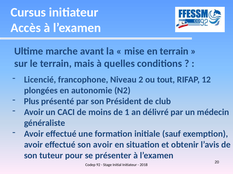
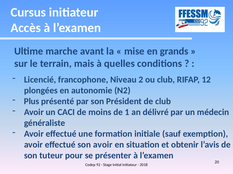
en terrain: terrain -> grands (174, 51)
ou tout: tout -> club (166, 80)
